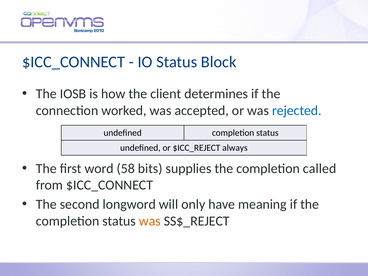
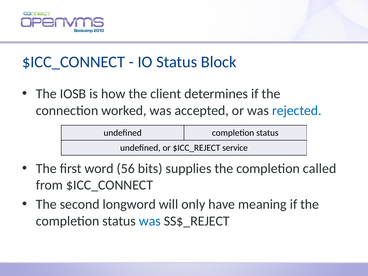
always: always -> service (235, 148)
58: 58 -> 56 (126, 168)
was colour: orange -> blue (150, 221)
